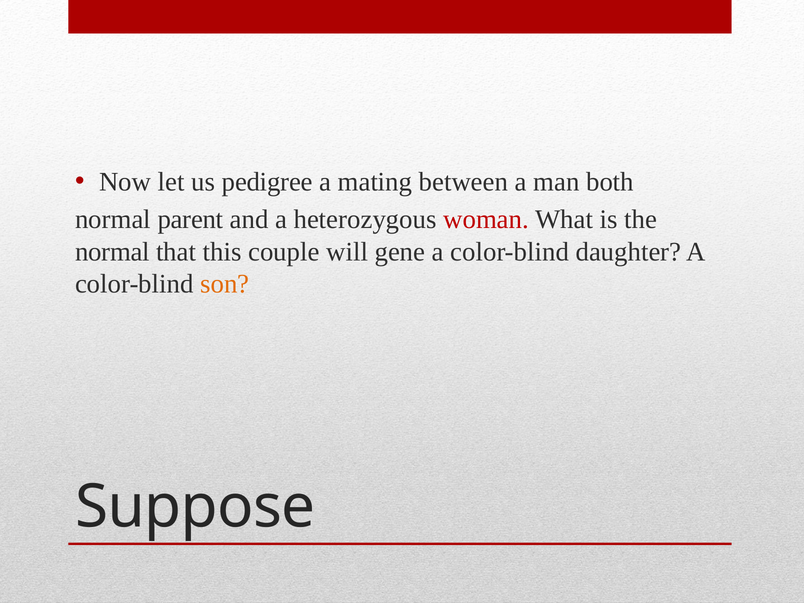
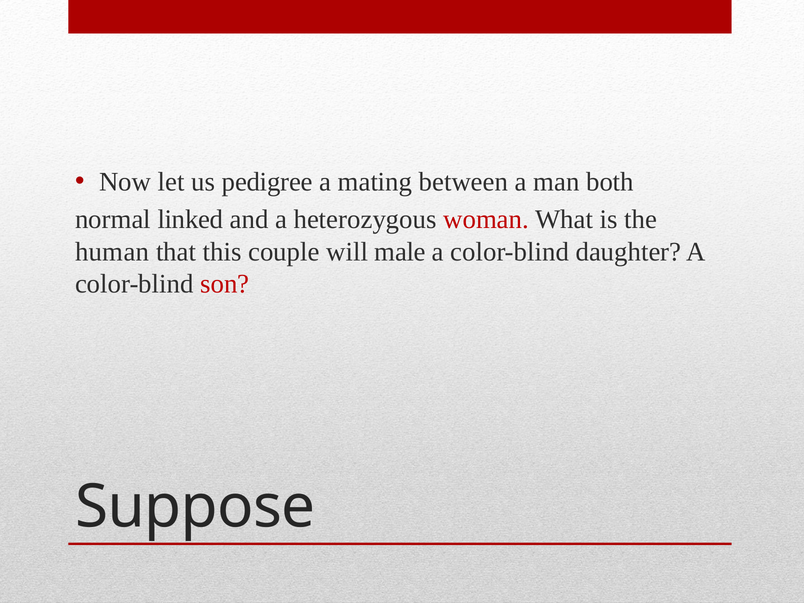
parent: parent -> linked (190, 220)
normal: normal -> human (112, 252)
gene: gene -> male (400, 252)
son colour: orange -> red (225, 284)
